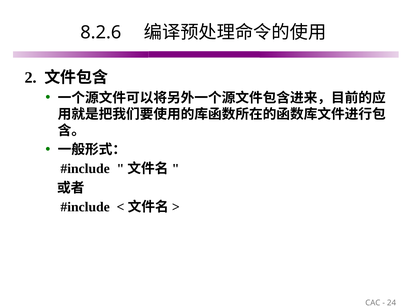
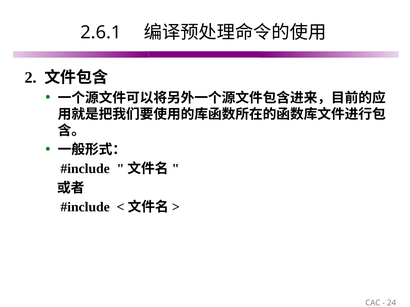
8.2.6: 8.2.6 -> 2.6.1 (101, 33)
